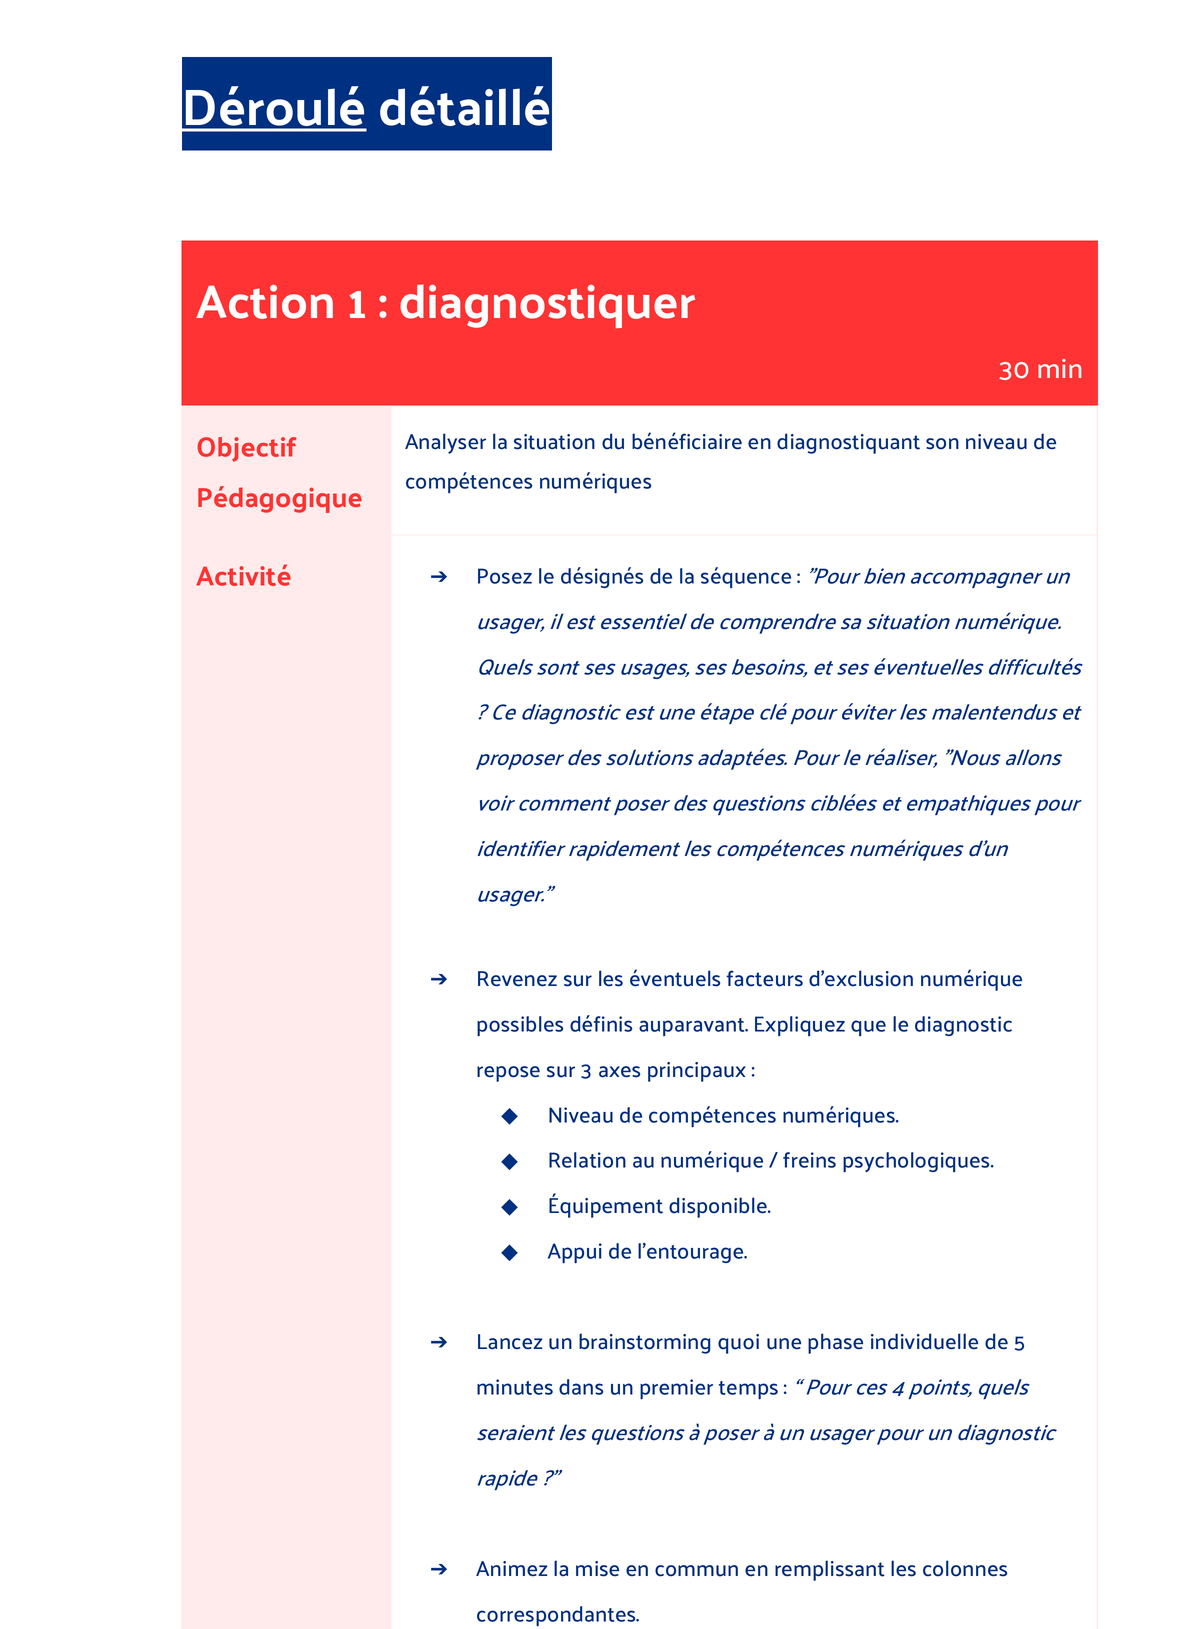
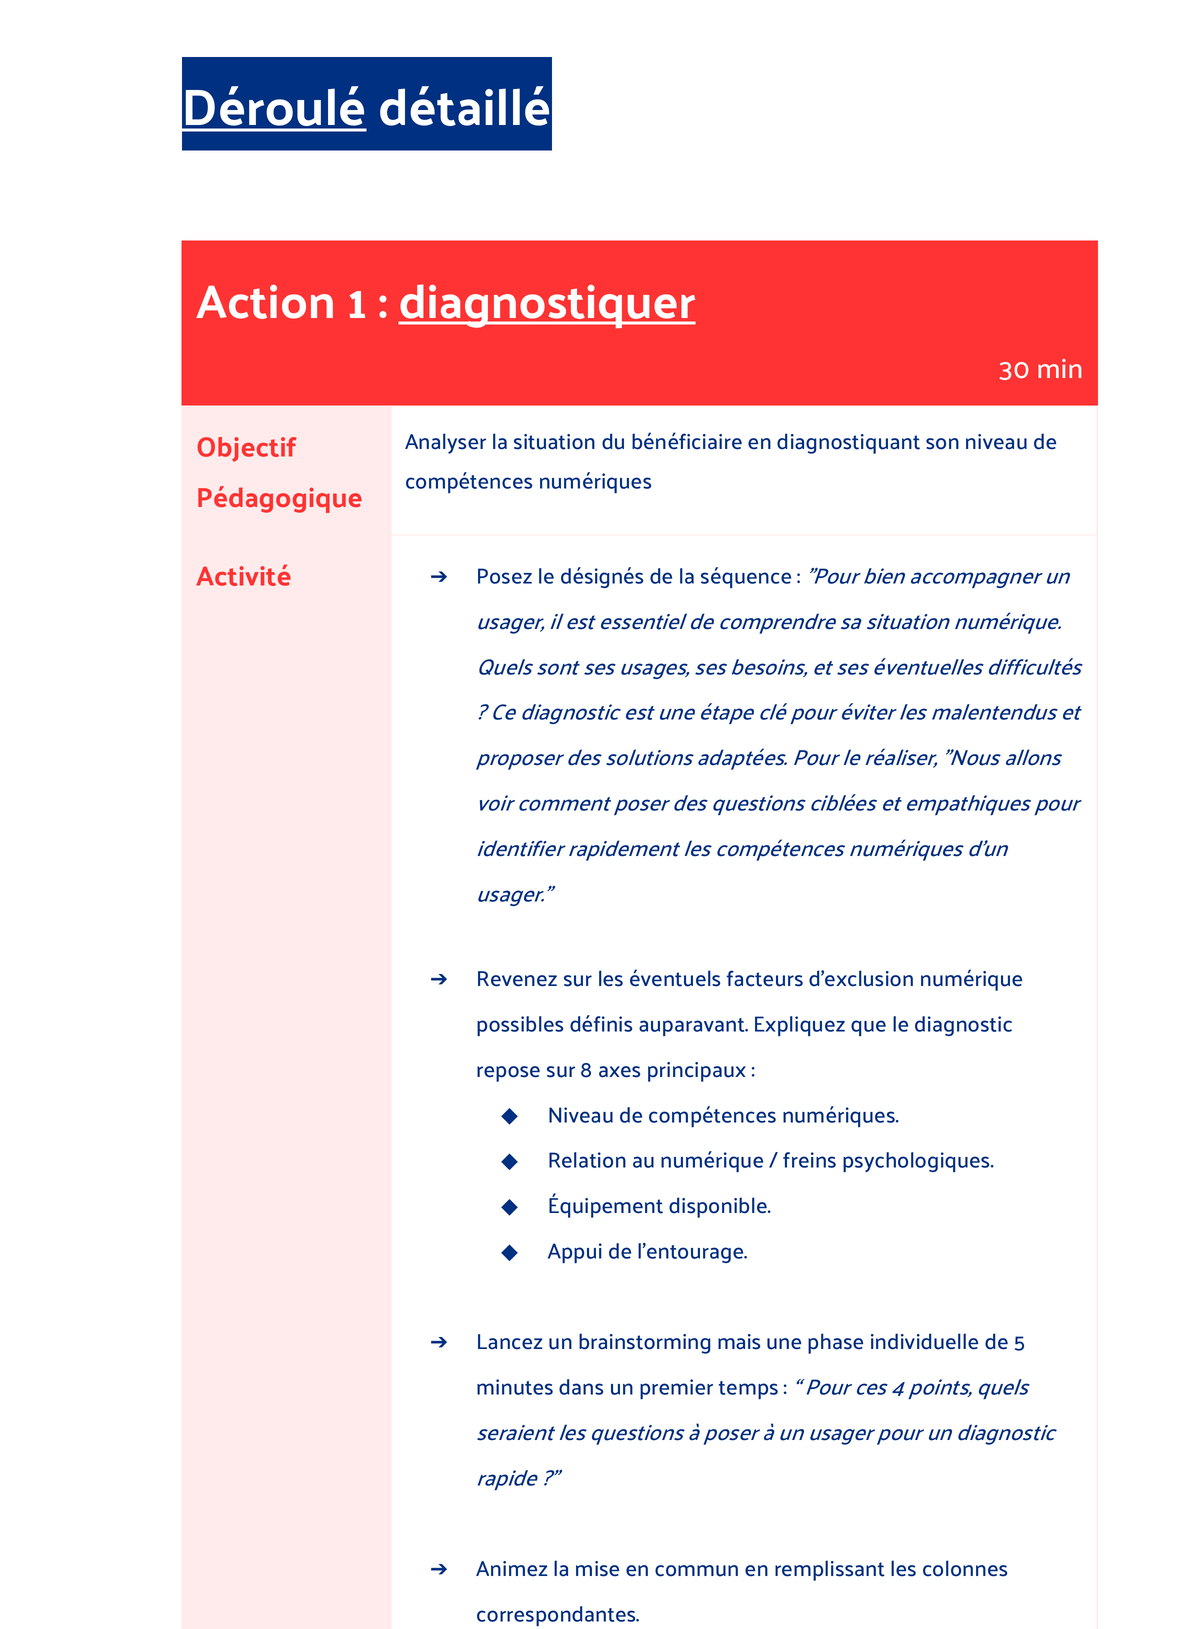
diagnostiquer underline: none -> present (547, 303)
3: 3 -> 8 (587, 1069)
quoi: quoi -> mais (739, 1342)
